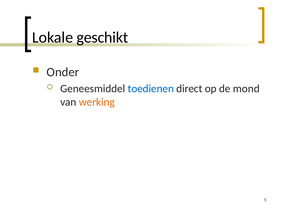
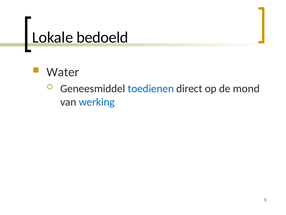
geschikt: geschikt -> bedoeld (102, 37)
Onder: Onder -> Water (63, 72)
werking colour: orange -> blue (97, 102)
